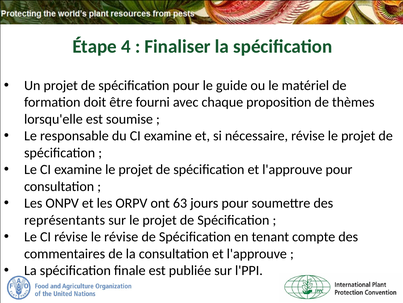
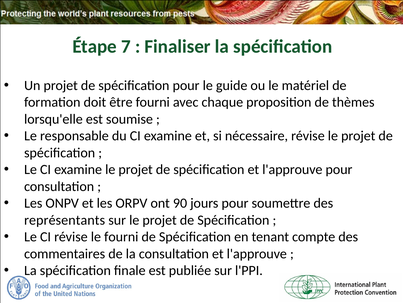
4: 4 -> 7 (126, 46)
63: 63 -> 90 (180, 203)
le révise: révise -> fourni (121, 236)
